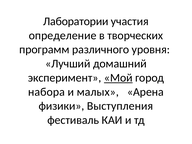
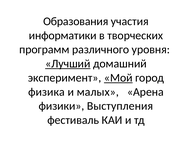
Лаборатории: Лаборатории -> Образования (76, 21)
определение: определение -> информатики (63, 35)
Лучший underline: none -> present (68, 64)
набора: набора -> физика (46, 92)
